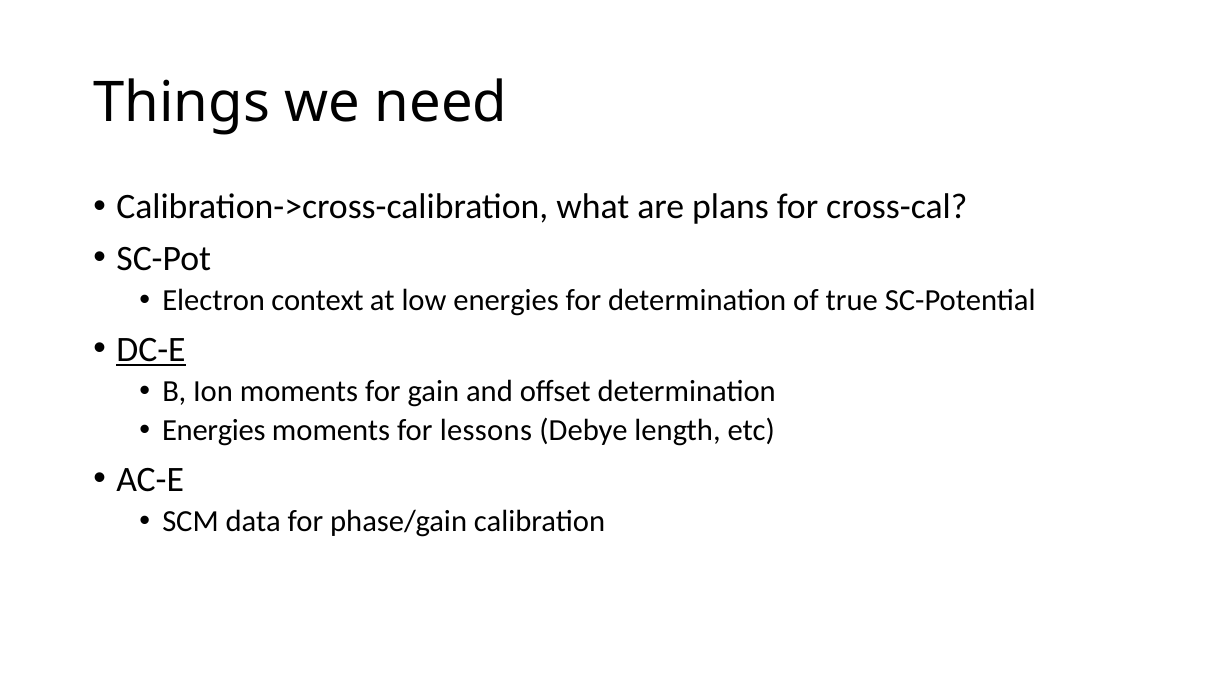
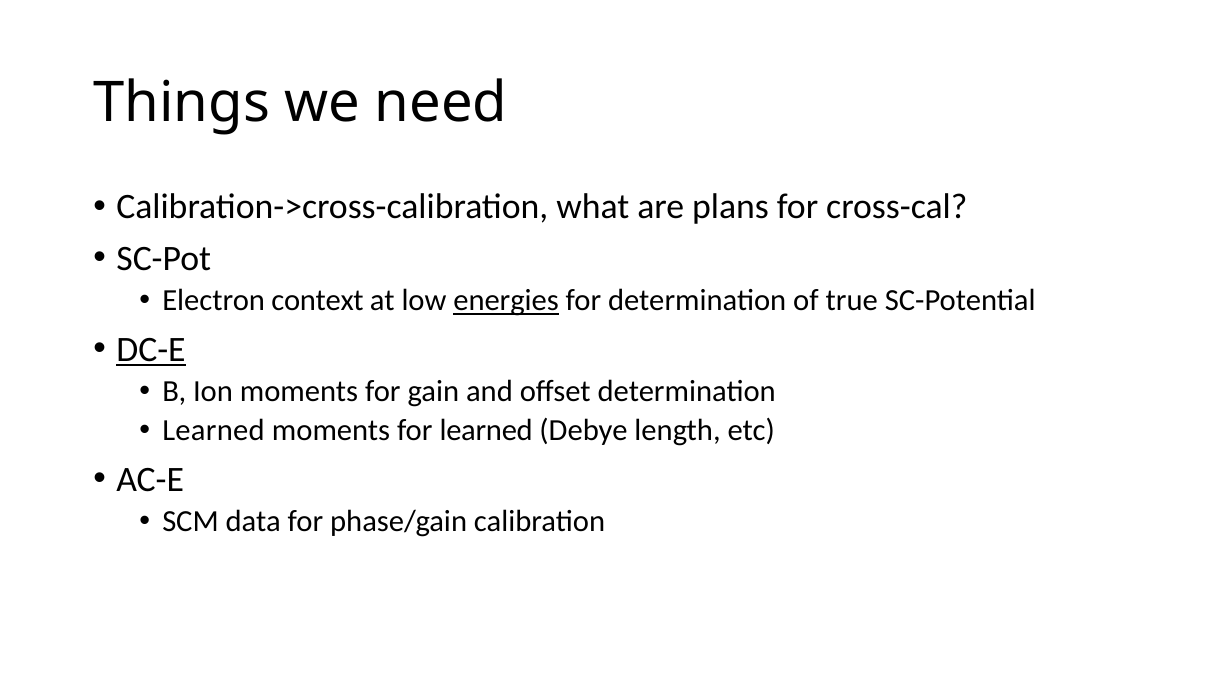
energies underline: none -> present (506, 301)
Energies: Energies -> Learned (213, 431)
for lessons: lessons -> learned (486, 431)
